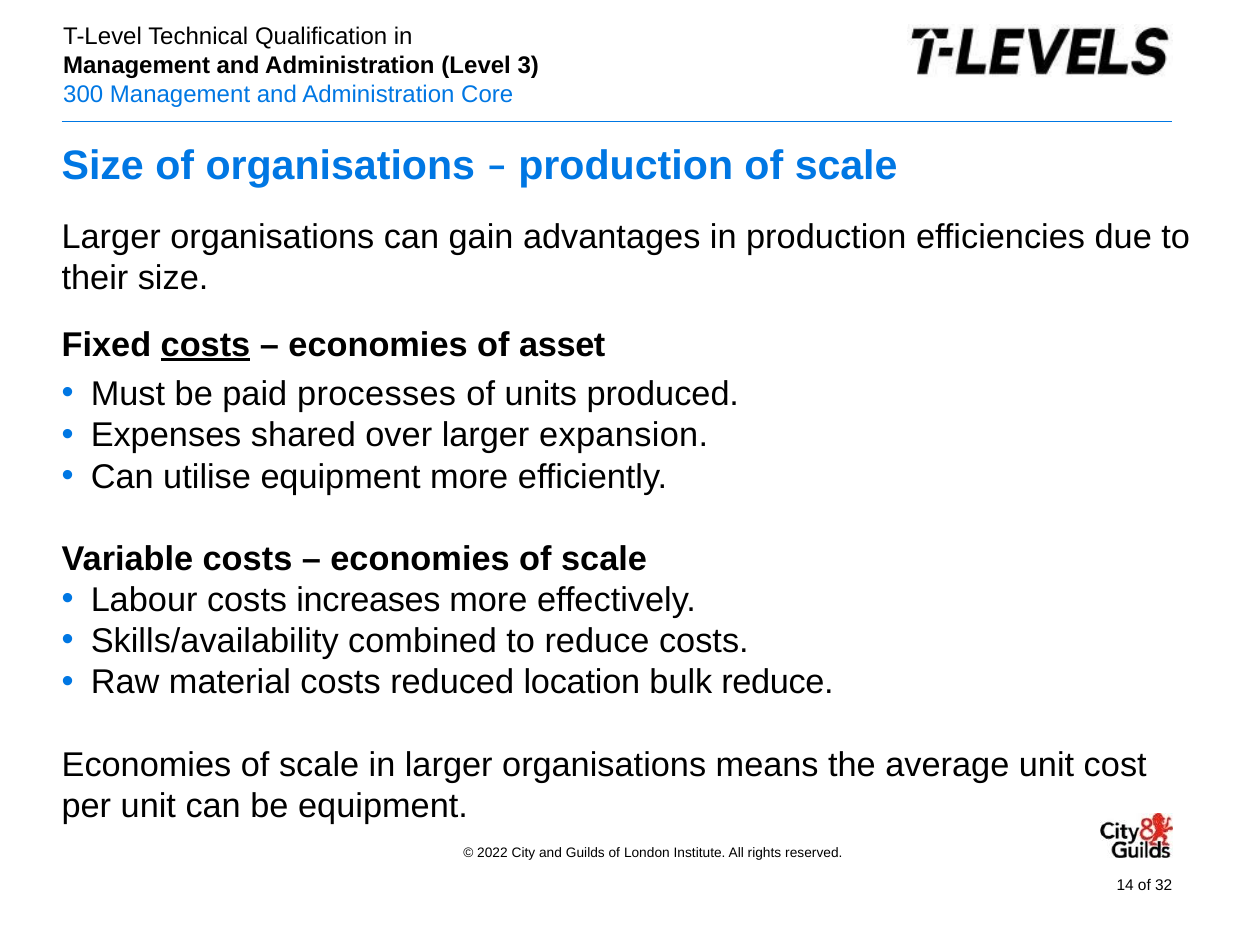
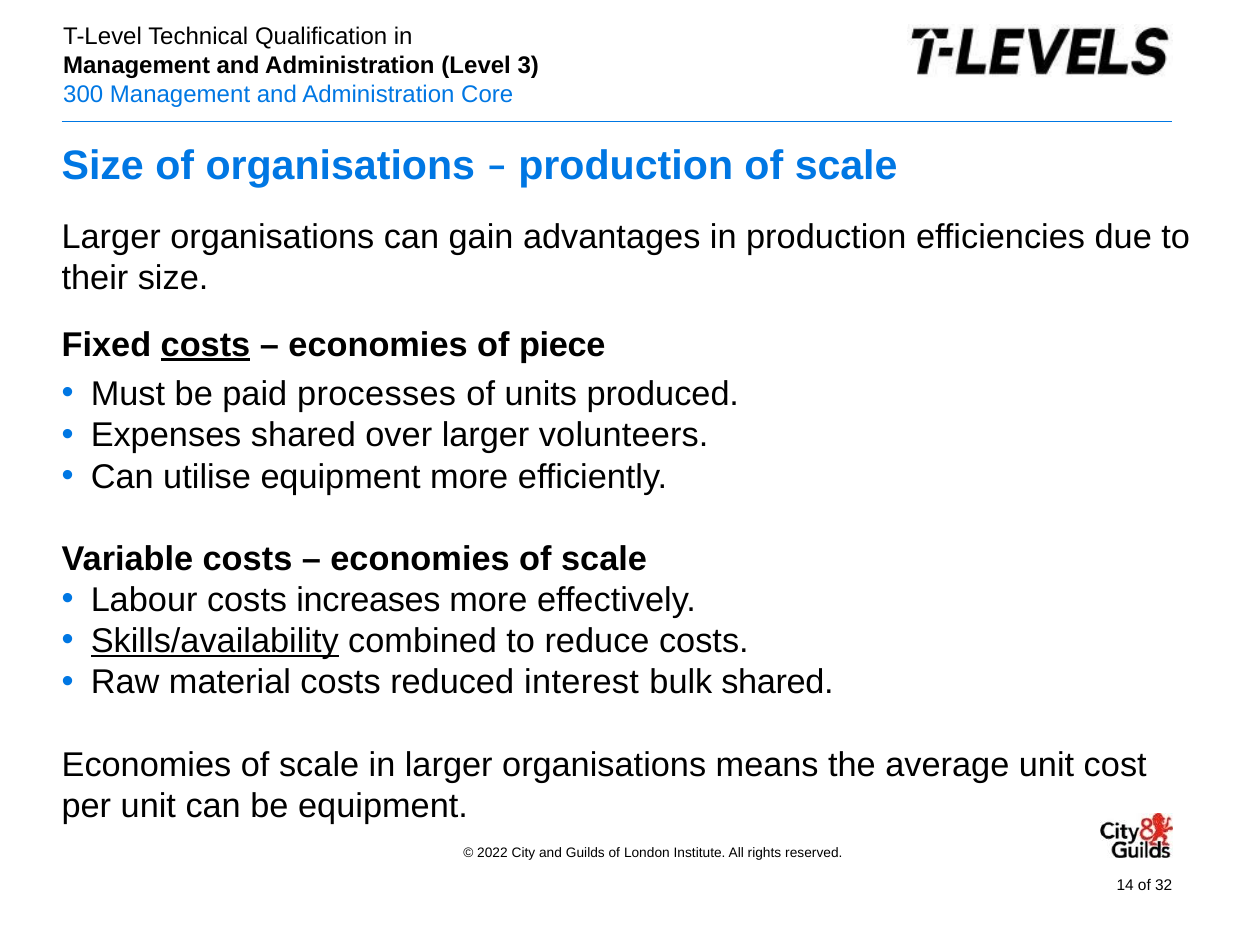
asset: asset -> piece (562, 345)
expansion: expansion -> volunteers (624, 435)
Skills/availability underline: none -> present (215, 641)
location: location -> interest (582, 682)
bulk reduce: reduce -> shared (777, 682)
